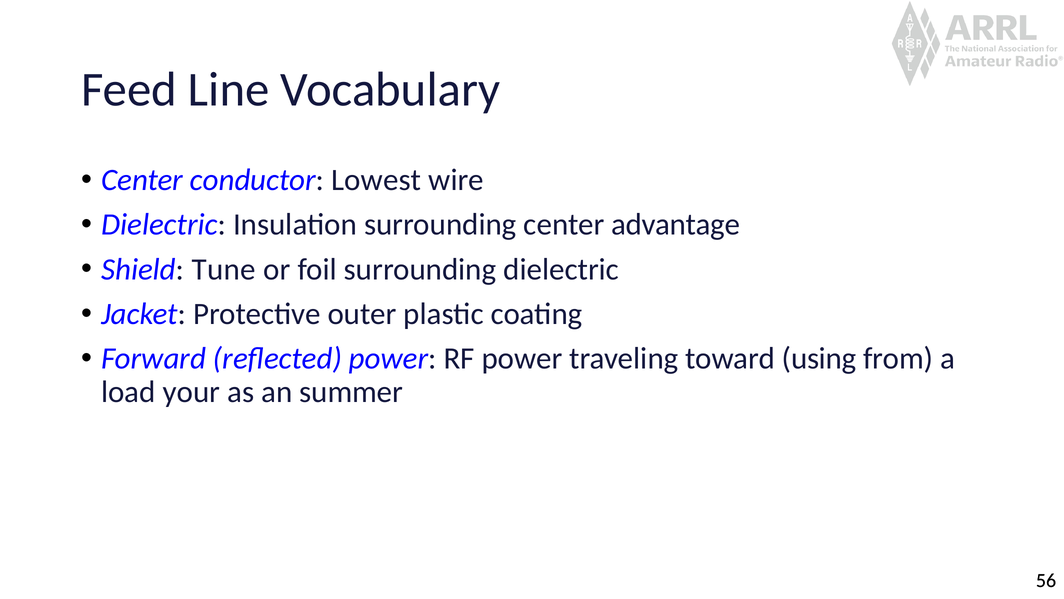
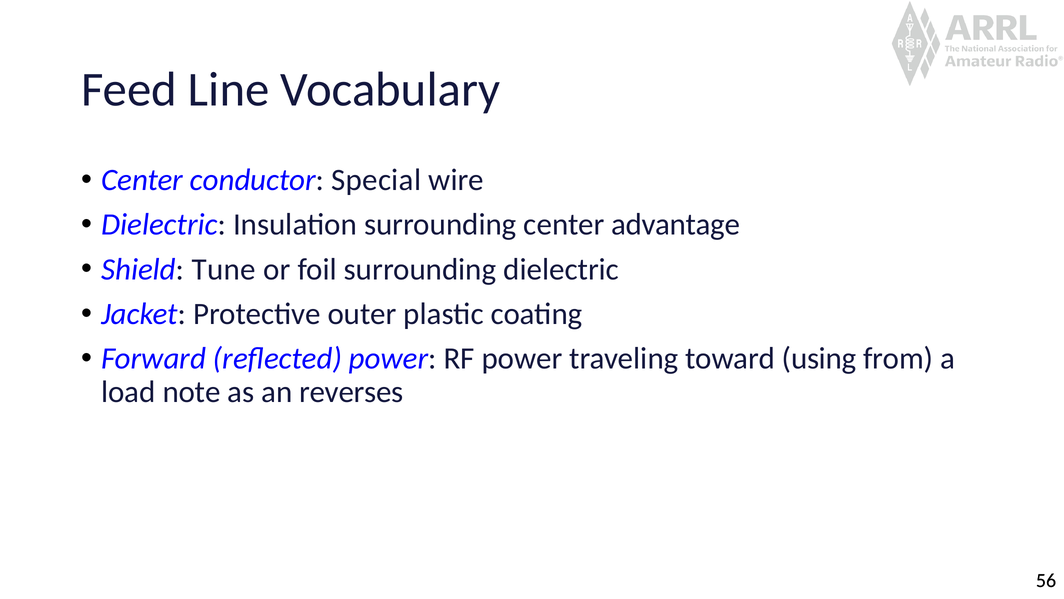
Lowest: Lowest -> Special (376, 180)
your: your -> note (192, 392)
summer: summer -> reverses (351, 392)
